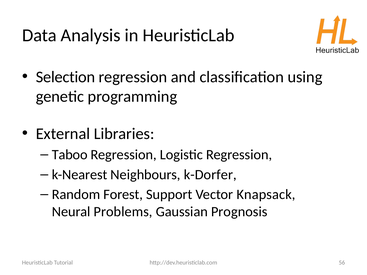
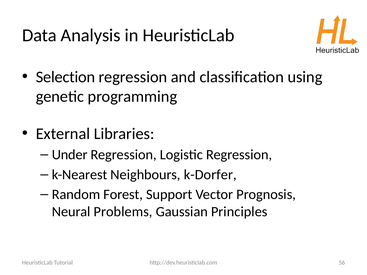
Taboo: Taboo -> Under (70, 155)
Knapsack: Knapsack -> Prognosis (266, 195)
Prognosis: Prognosis -> Principles (239, 212)
